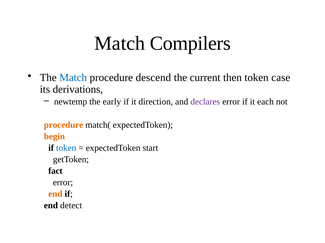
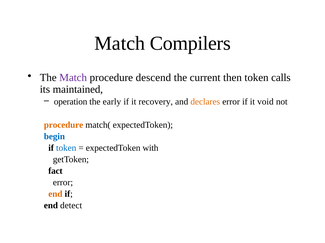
Match colour: blue -> purple (73, 78)
case: case -> calls (281, 78)
derivations: derivations -> maintained (78, 90)
newtemp: newtemp -> operation (71, 102)
direction: direction -> recovery (156, 102)
declares colour: purple -> orange (205, 102)
each: each -> void (265, 102)
begin colour: orange -> blue (54, 137)
start: start -> with (150, 148)
